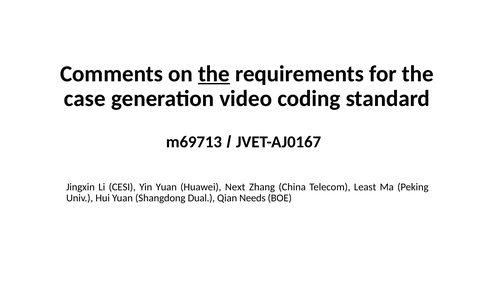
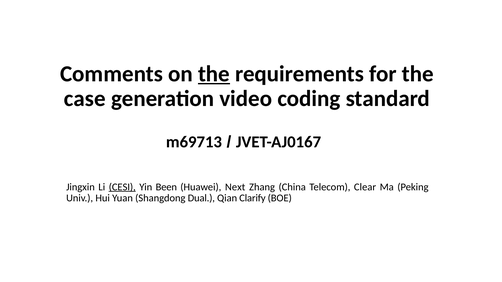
CESI underline: none -> present (122, 187)
Yin Yuan: Yuan -> Been (166, 187)
Least: Least -> Clear (365, 187)
Needs: Needs -> Clarify (252, 198)
